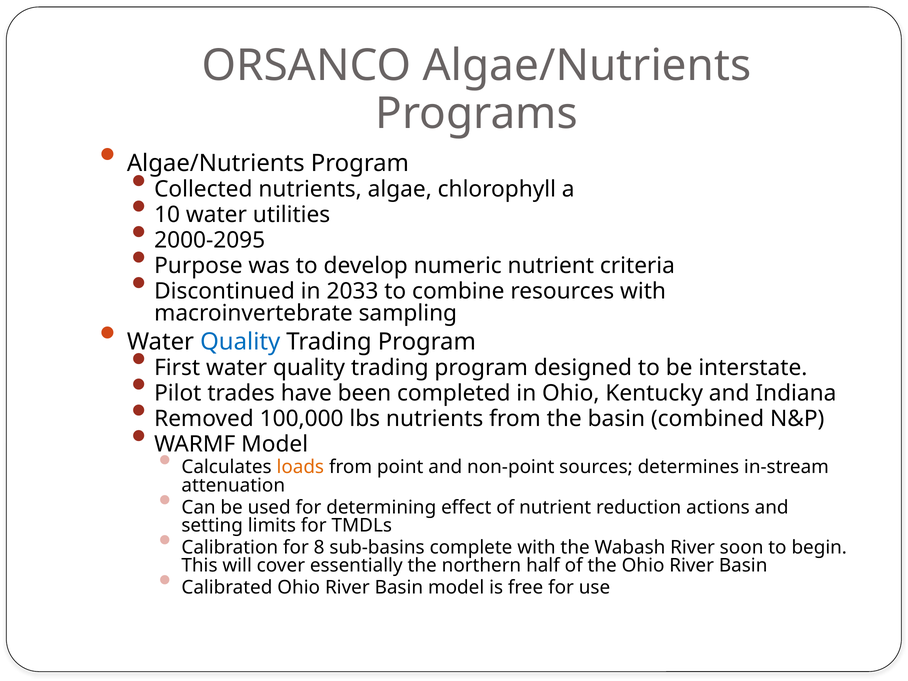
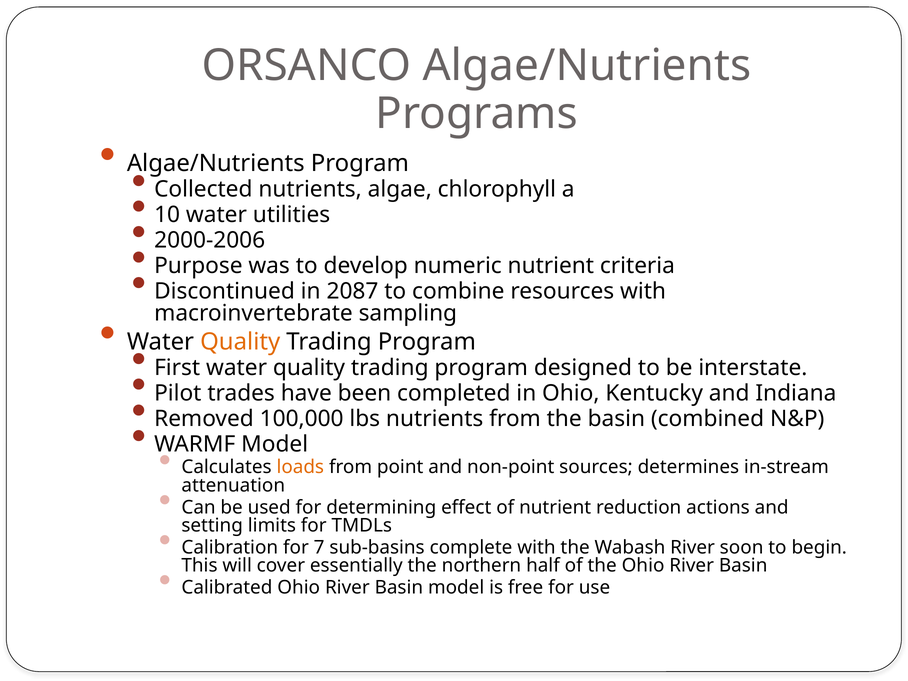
2000-2095: 2000-2095 -> 2000-2006 (210, 240)
2033: 2033 -> 2087 (352, 291)
Quality colour: blue -> orange (240, 342)
8: 8 -> 7 (319, 547)
